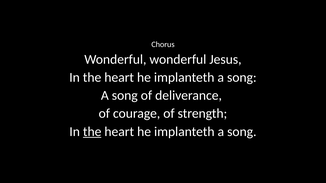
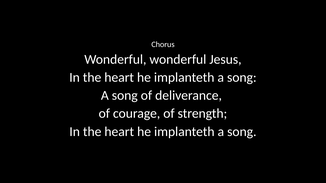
the underline: present -> none (92, 132)
